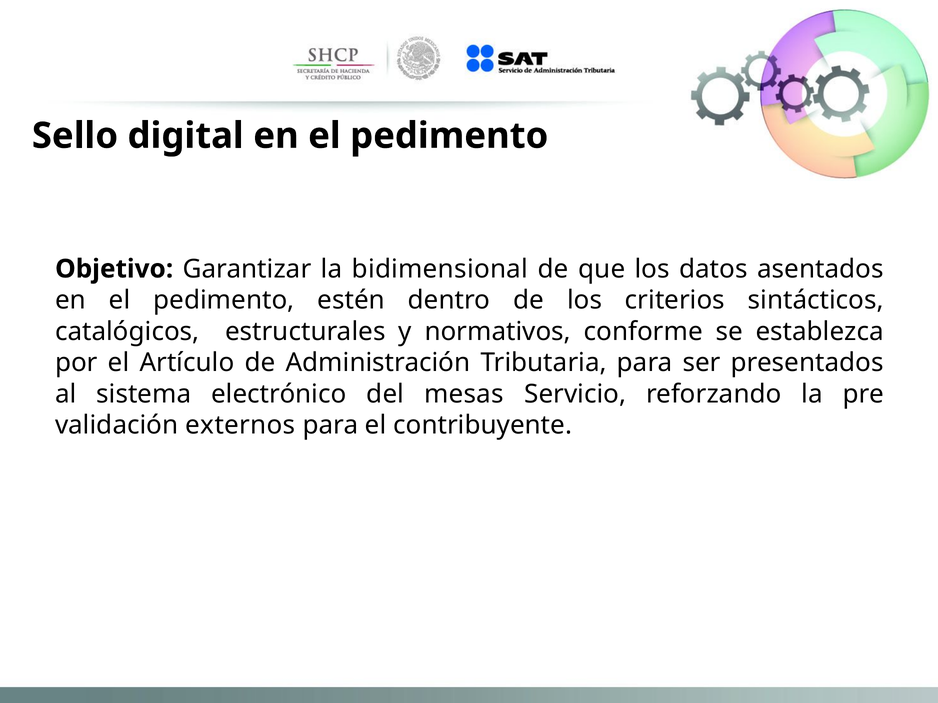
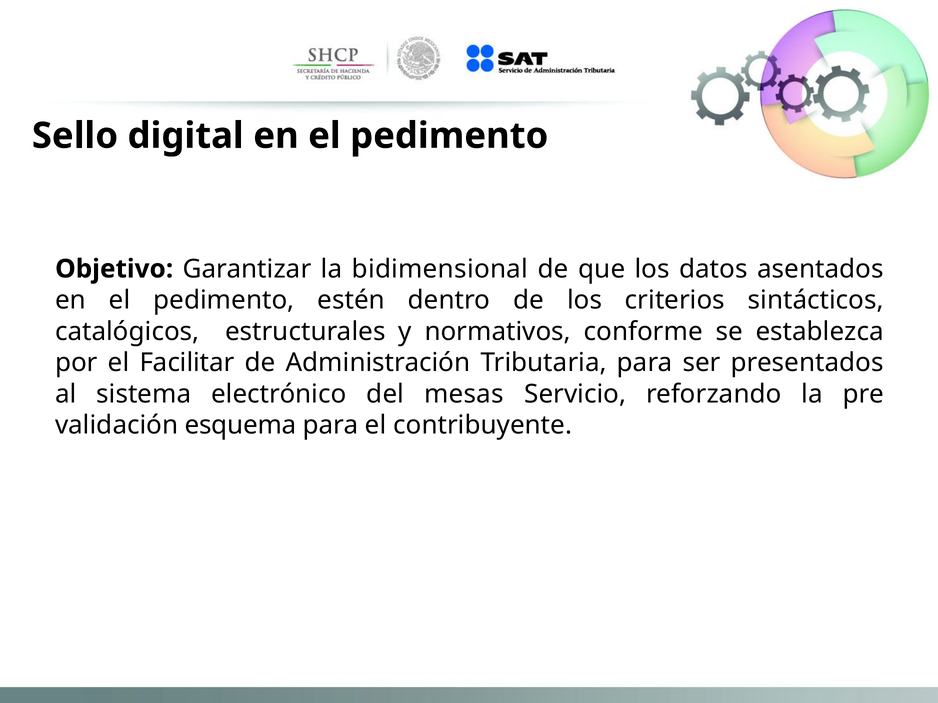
Artículo: Artículo -> Facilitar (187, 363)
externos: externos -> esquema (241, 425)
